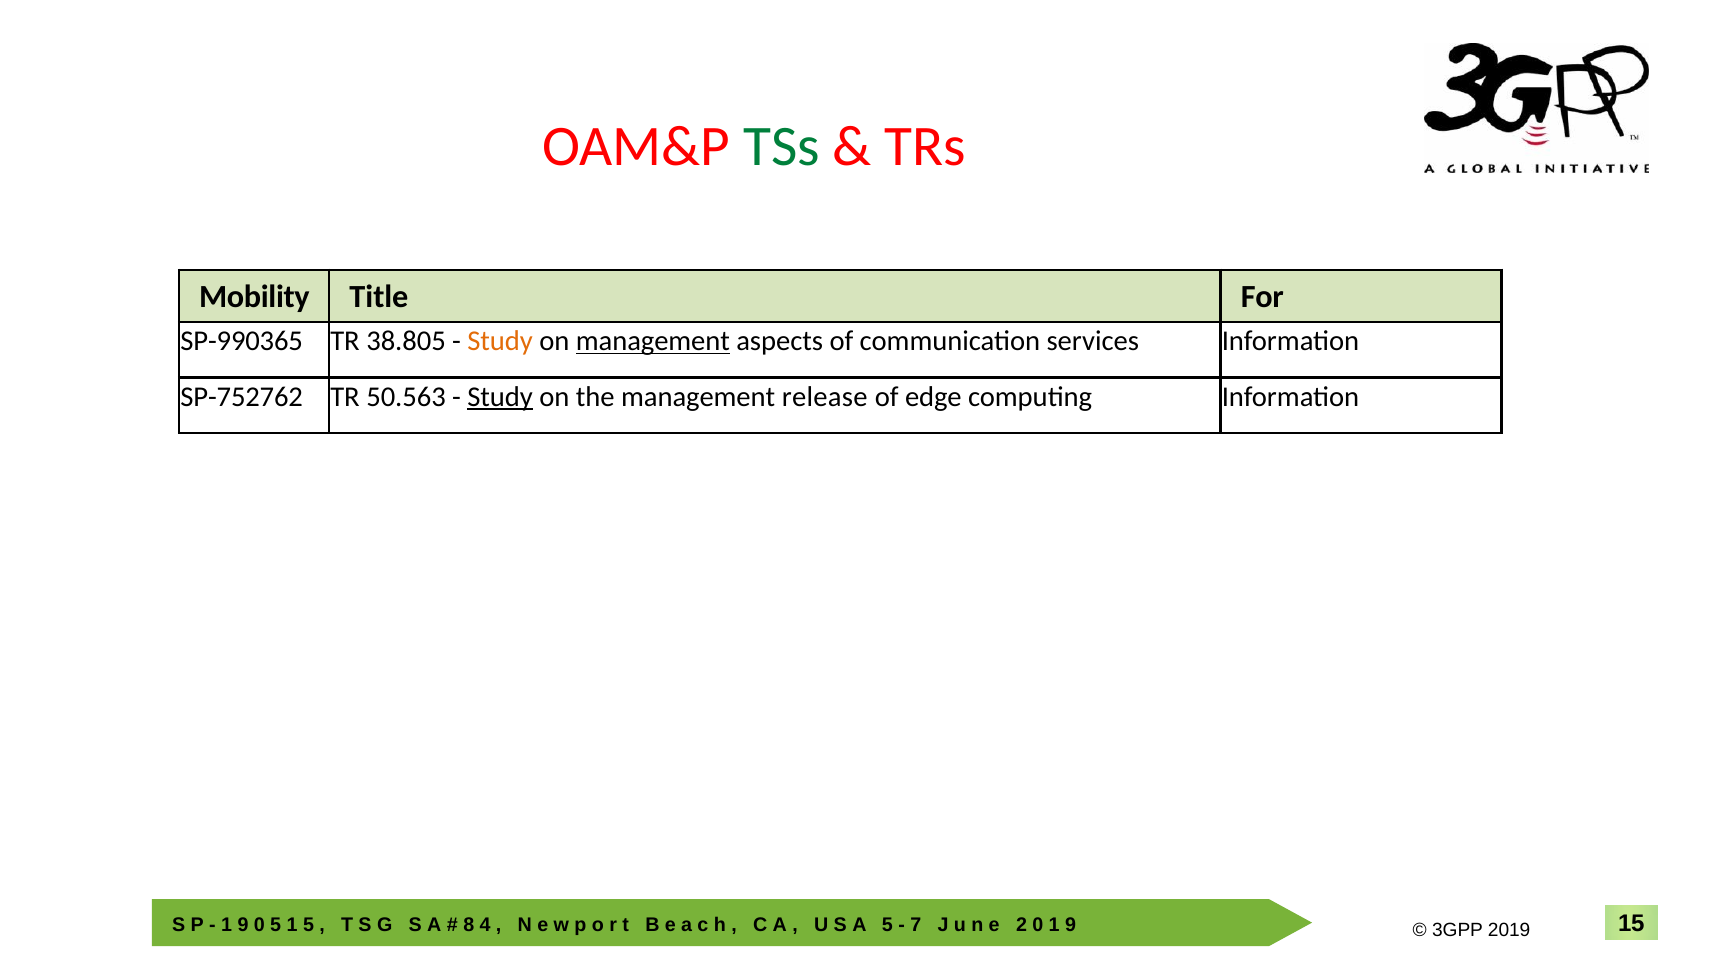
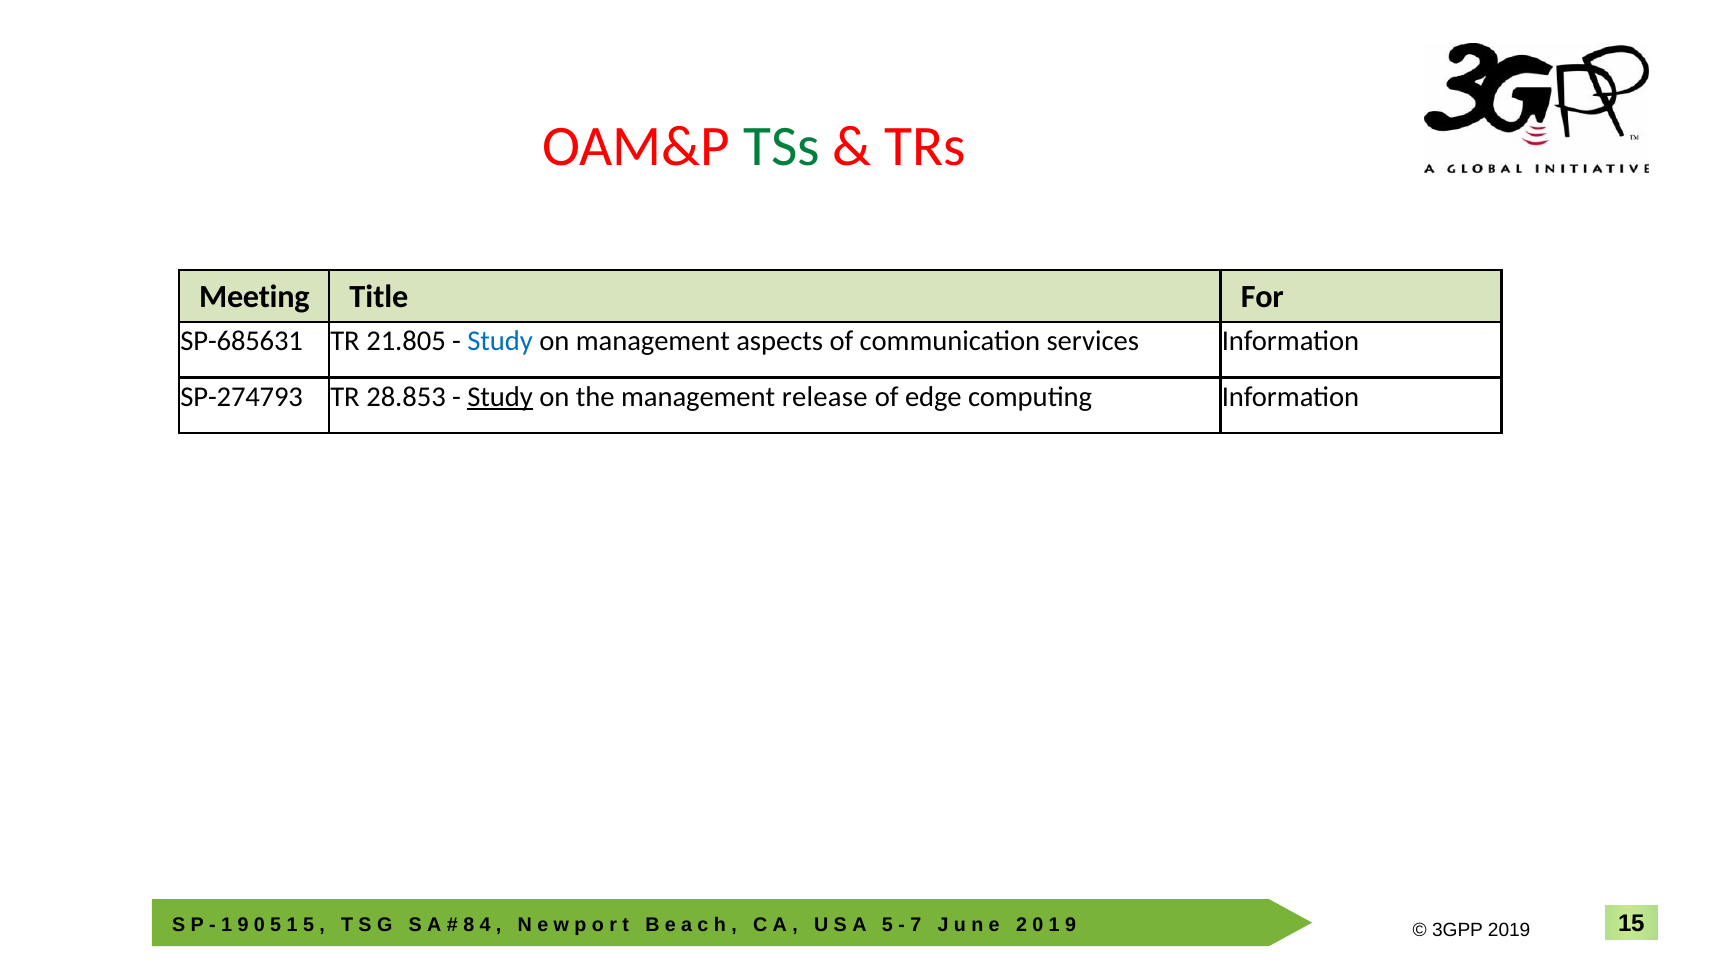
Mobility: Mobility -> Meeting (254, 297)
SP-990365: SP-990365 -> SP-685631 (242, 341)
38.805: 38.805 -> 21.805 (406, 341)
Study colour: orange -> blue (500, 341)
management underline: present -> none (653, 341)
SP-752762: SP-752762 -> SP-274793 (242, 397)
50.563: 50.563 -> 28.853 (406, 397)
